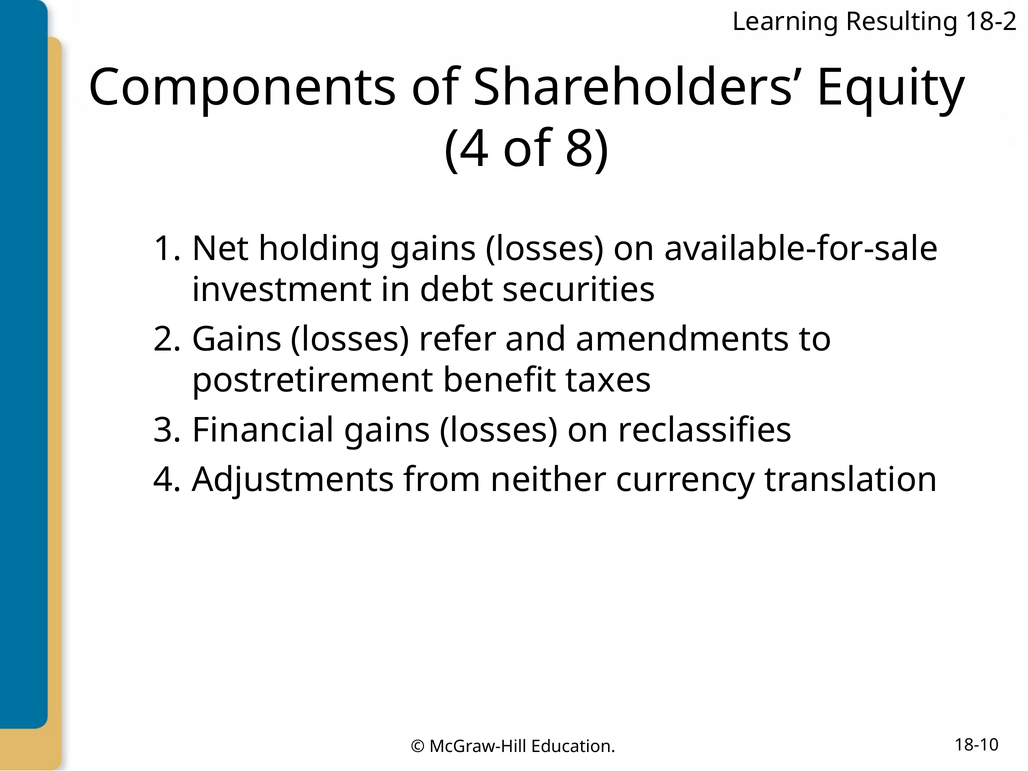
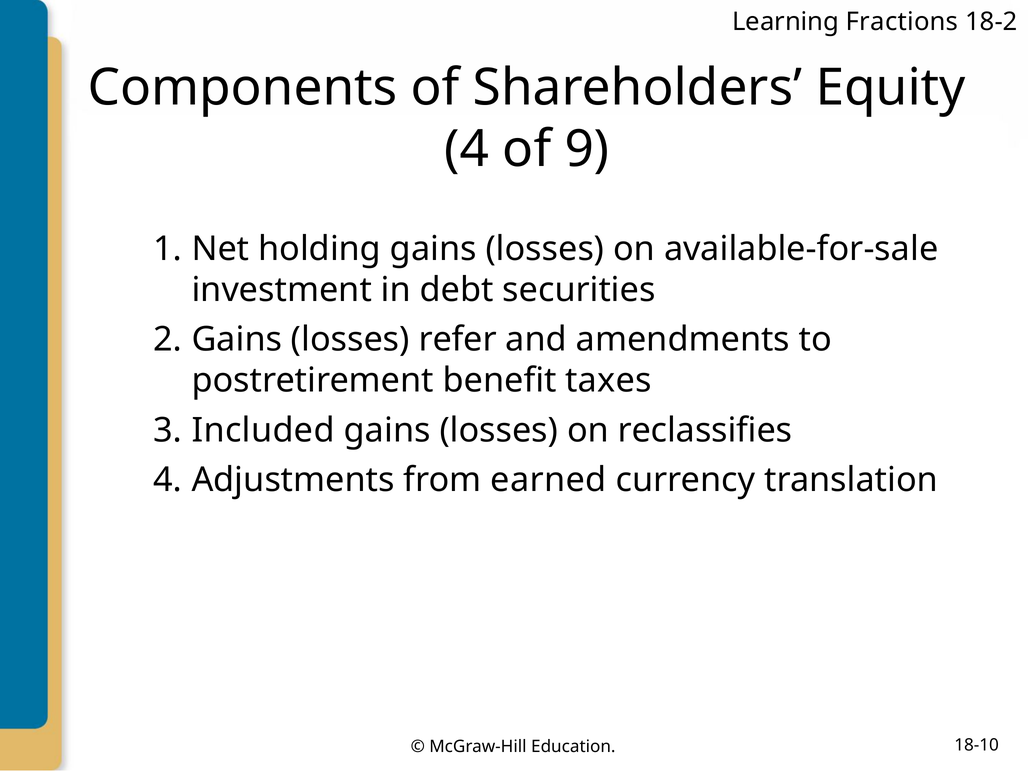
Resulting: Resulting -> Fractions (902, 22)
8: 8 -> 9 (587, 149)
Financial: Financial -> Included (263, 430)
neither: neither -> earned (548, 480)
